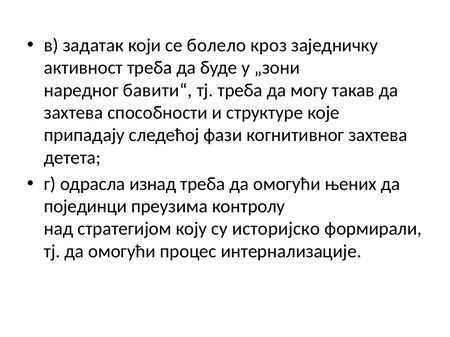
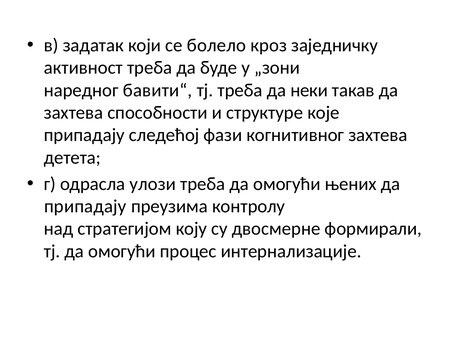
могу: могу -> неки (309, 90)
изнад: изнад -> улози (153, 184)
појединци: појединци -> припадају (85, 207)
историјско: историјско -> двосмерне (276, 229)
